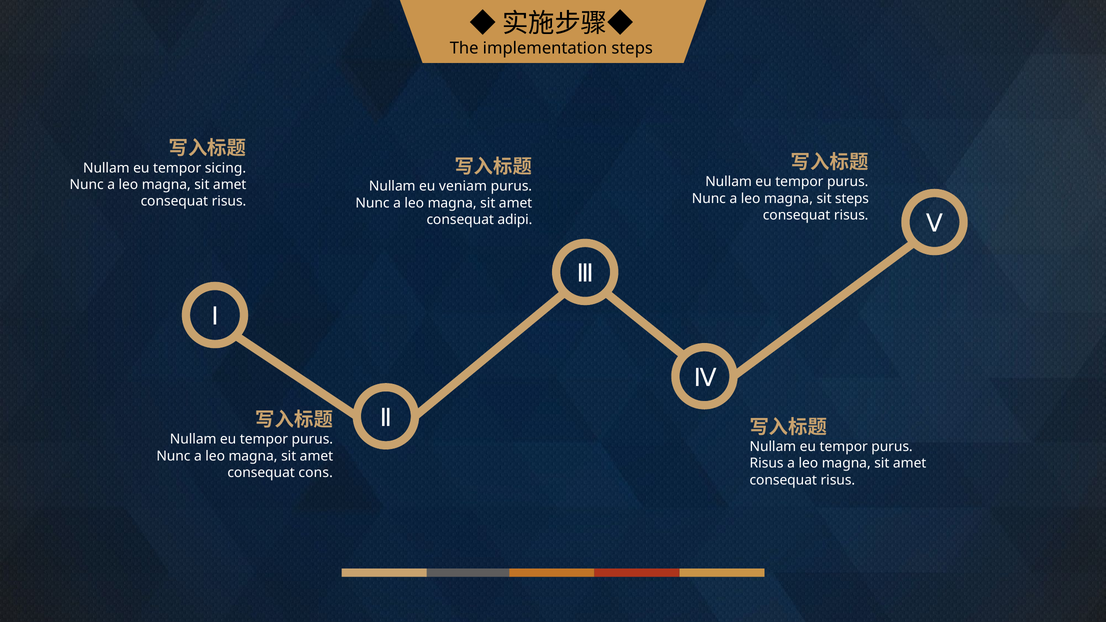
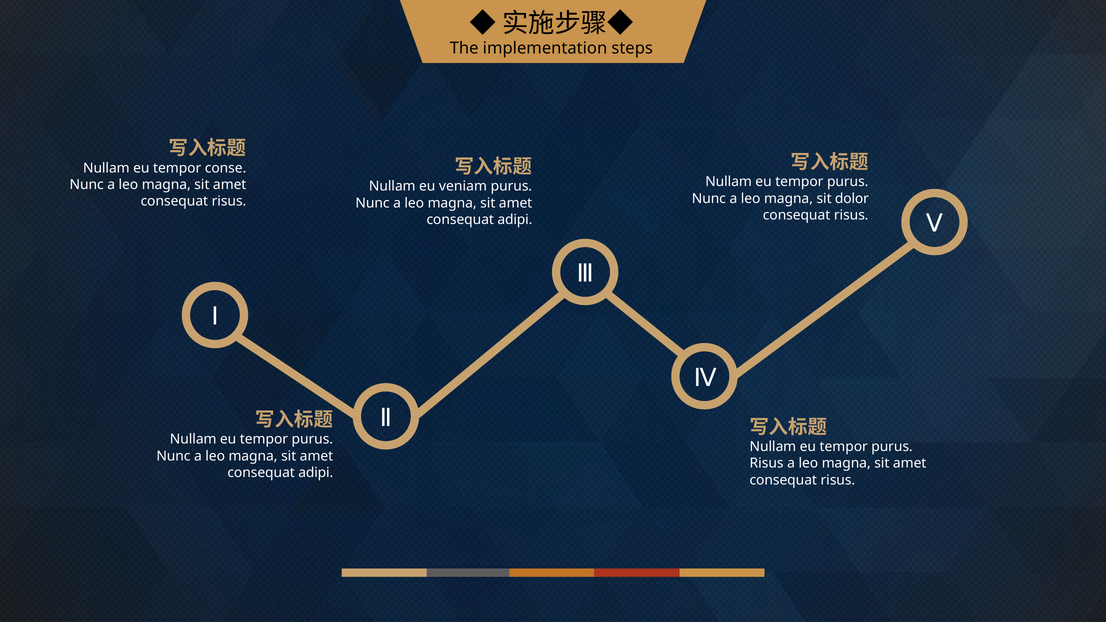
sicing: sicing -> conse (226, 168)
sit steps: steps -> dolor (852, 199)
cons: cons -> adipi (316, 473)
